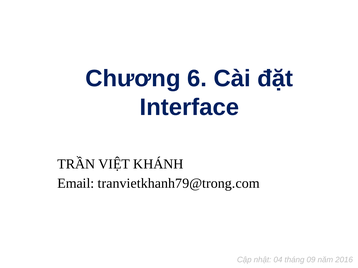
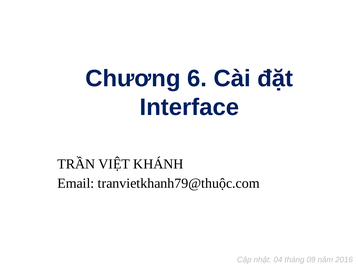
tranvietkhanh79@trong.com: tranvietkhanh79@trong.com -> tranvietkhanh79@thuộc.com (179, 184)
